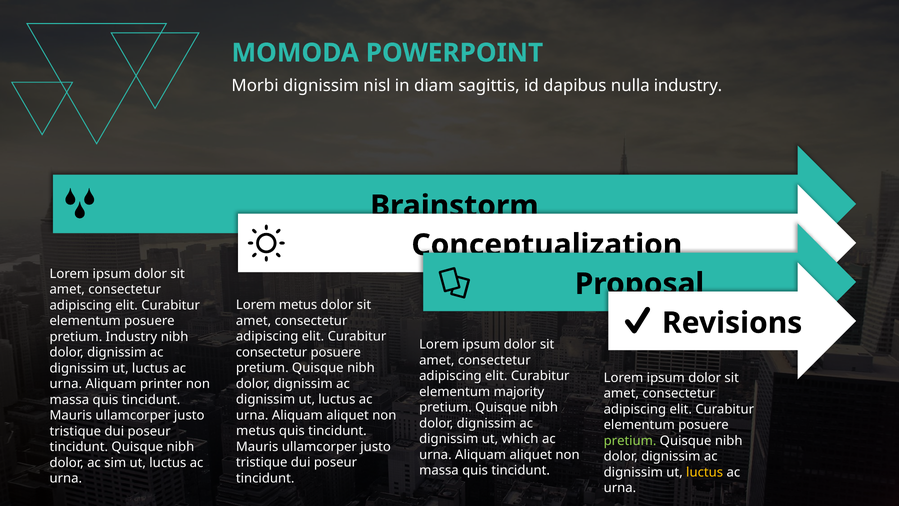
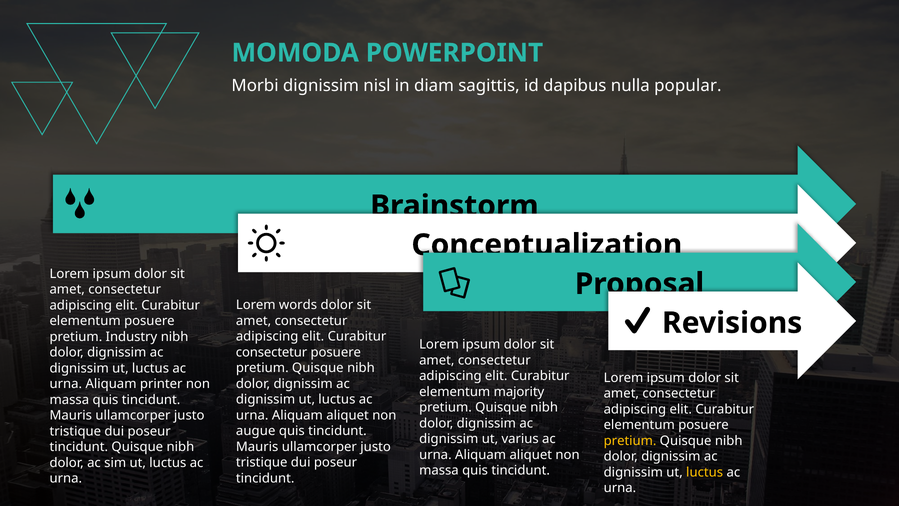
nulla industry: industry -> popular (688, 85)
Lorem metus: metus -> words (298, 305)
metus: metus -> augue (256, 431)
which: which -> varius (520, 439)
pretium colour: light green -> yellow (630, 440)
